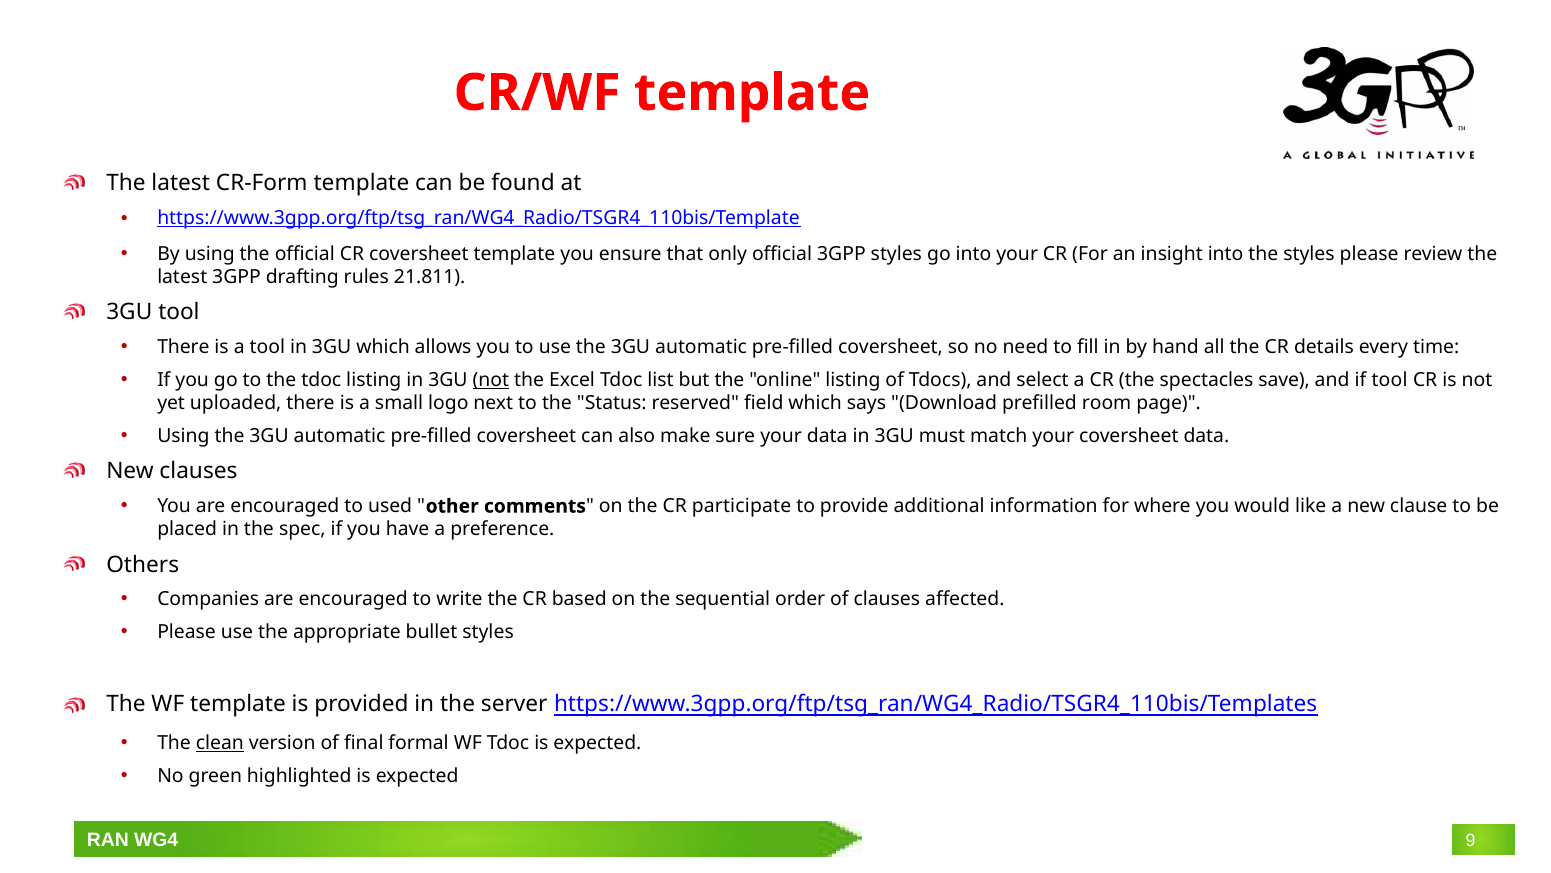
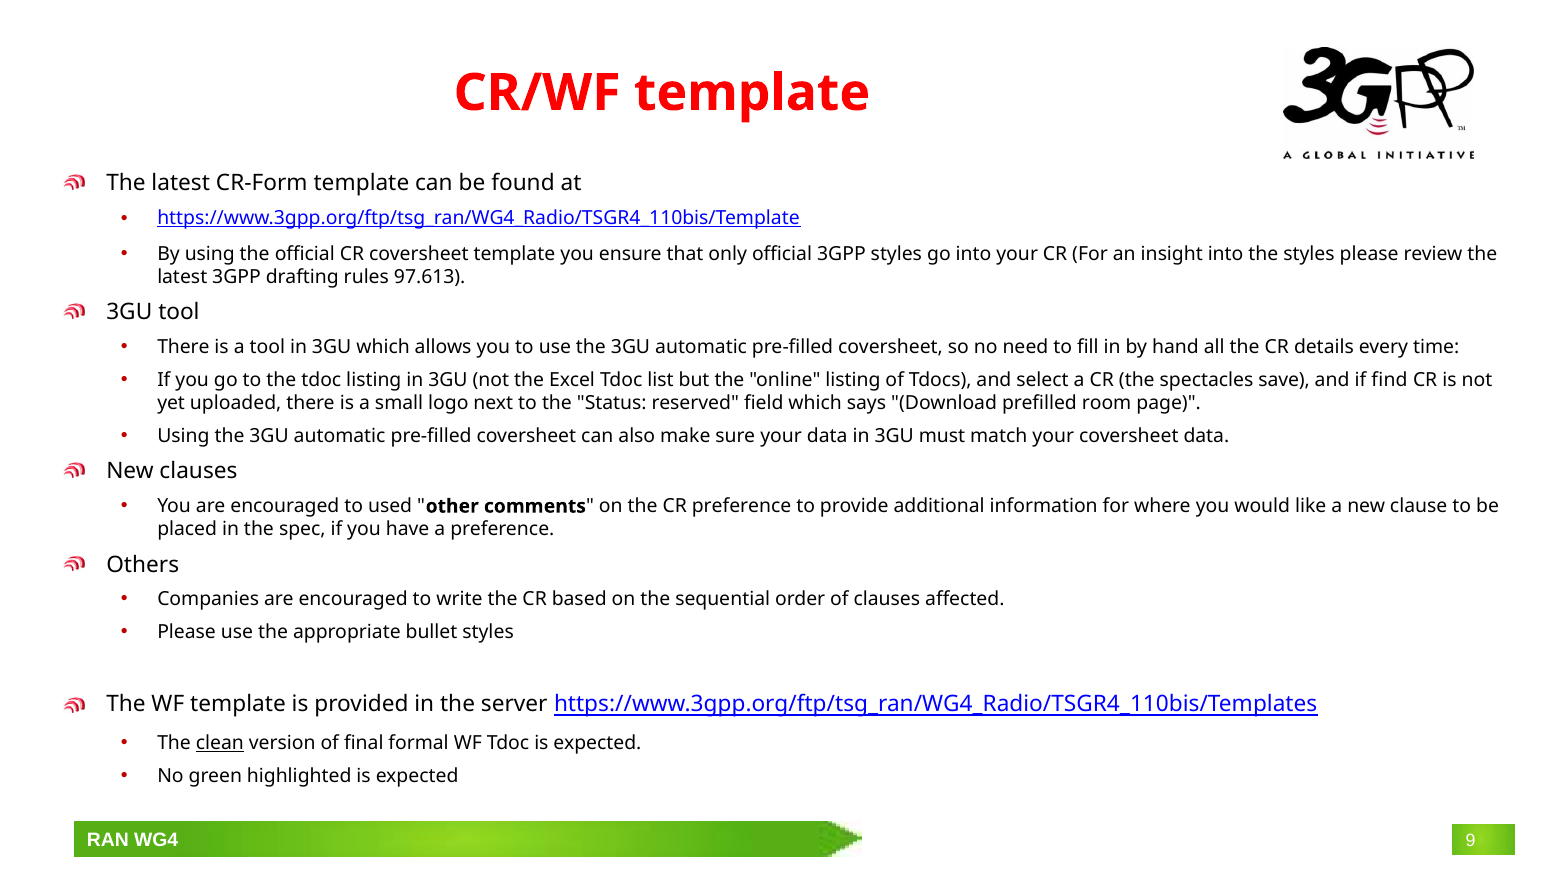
21.811: 21.811 -> 97.613 (430, 277)
not underline: present -> none (491, 380)
if tool: tool -> find (1390, 380)
CR participate: participate -> preference (742, 506)
